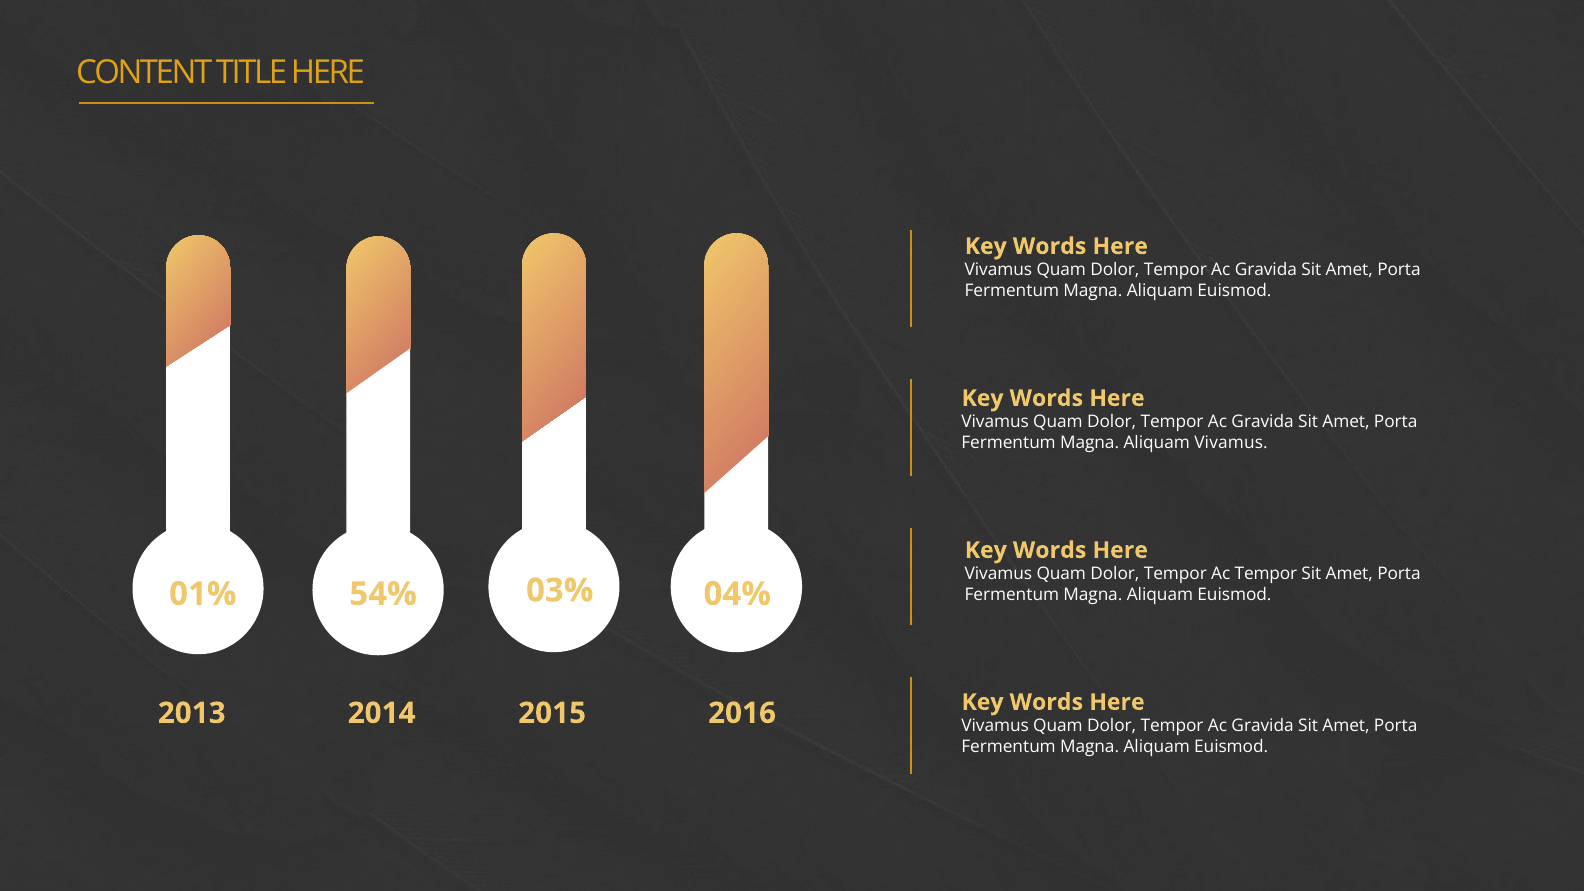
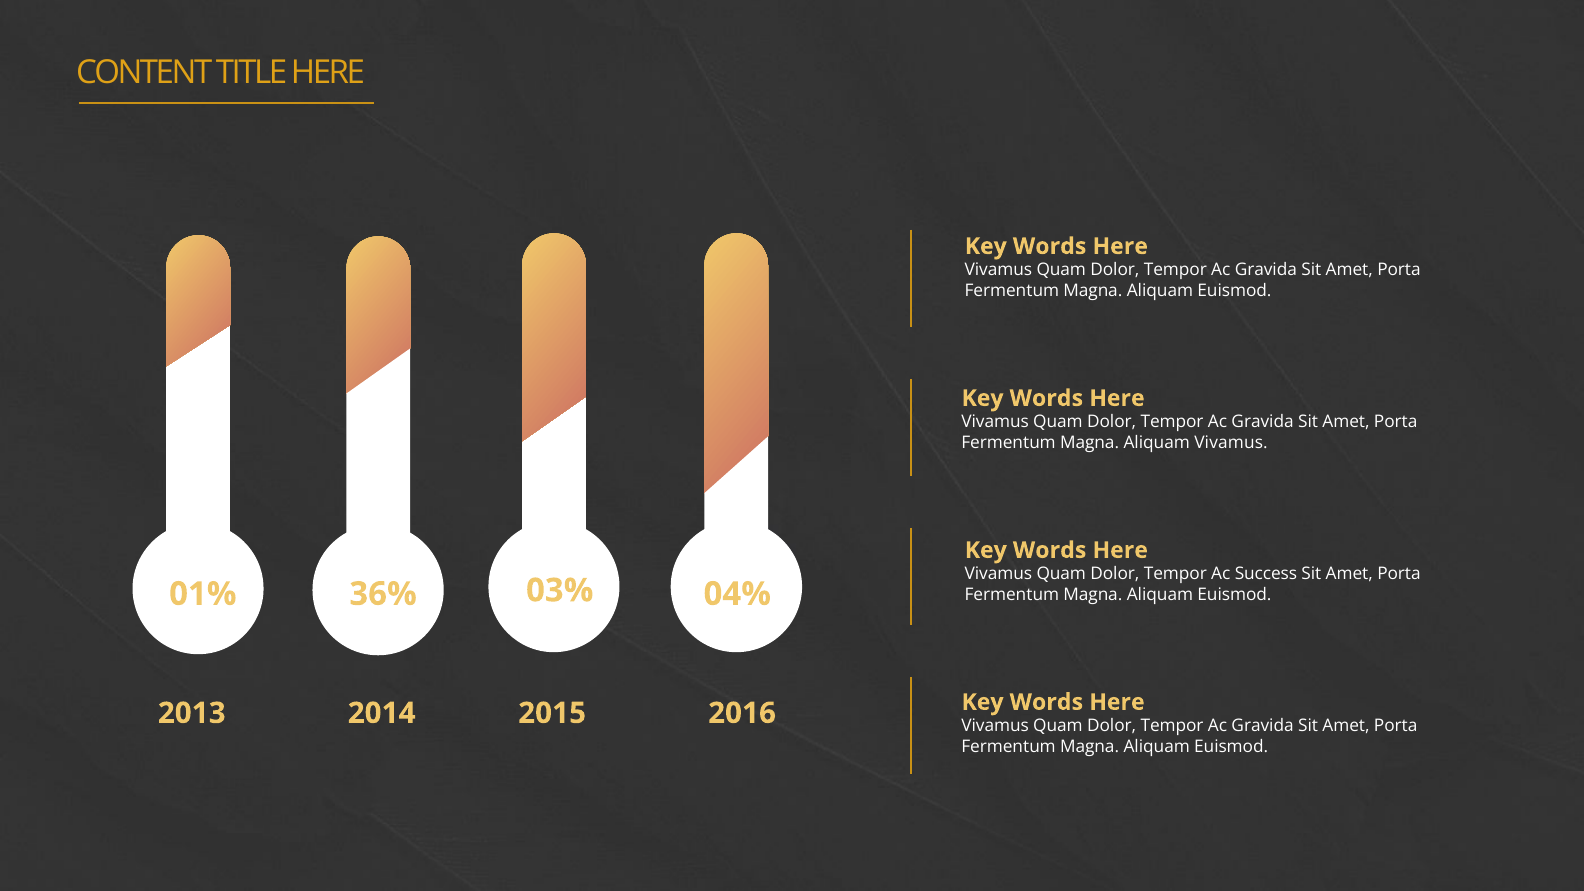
Ac Tempor: Tempor -> Success (1266, 574)
54%: 54% -> 36% (383, 594)
